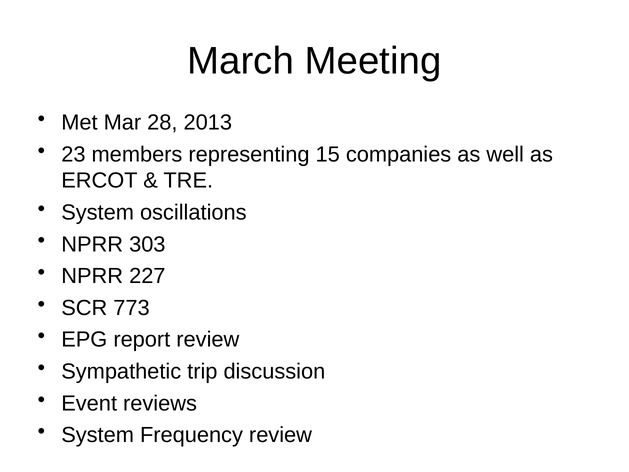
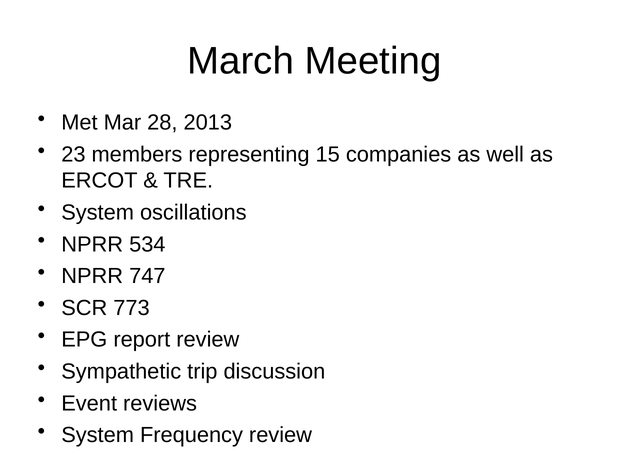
303: 303 -> 534 (147, 244)
227: 227 -> 747 (147, 276)
